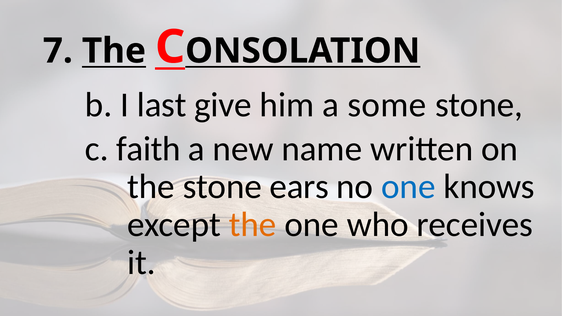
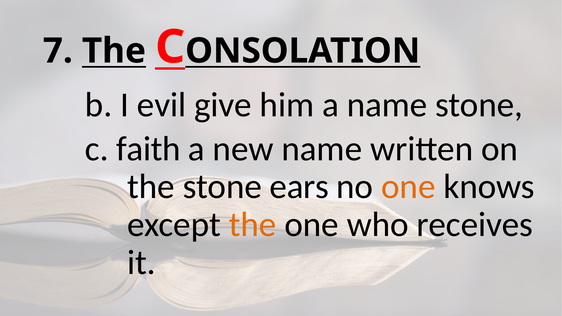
last: last -> evil (162, 105)
a some: some -> name (387, 105)
one colour: blue -> orange (408, 187)
